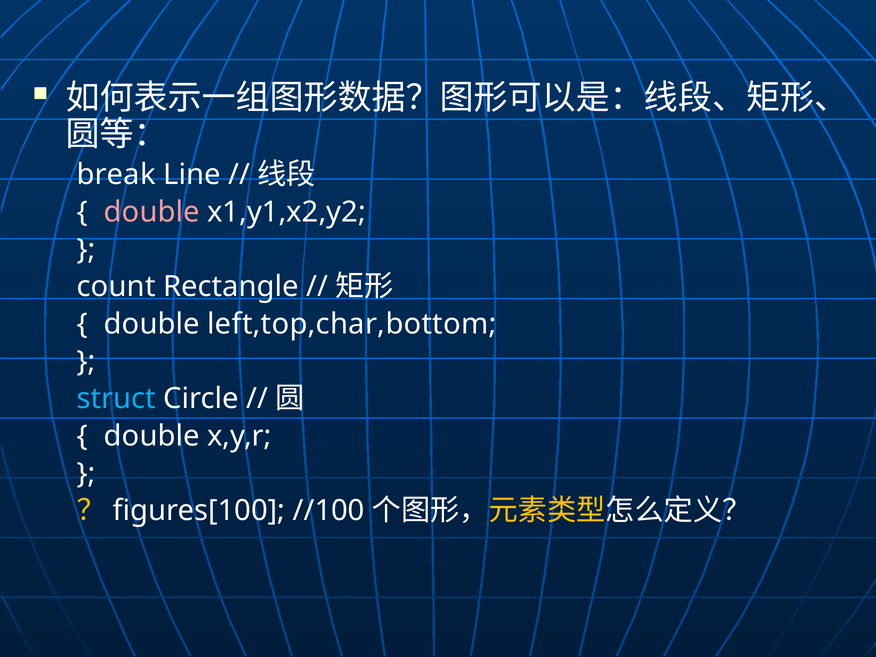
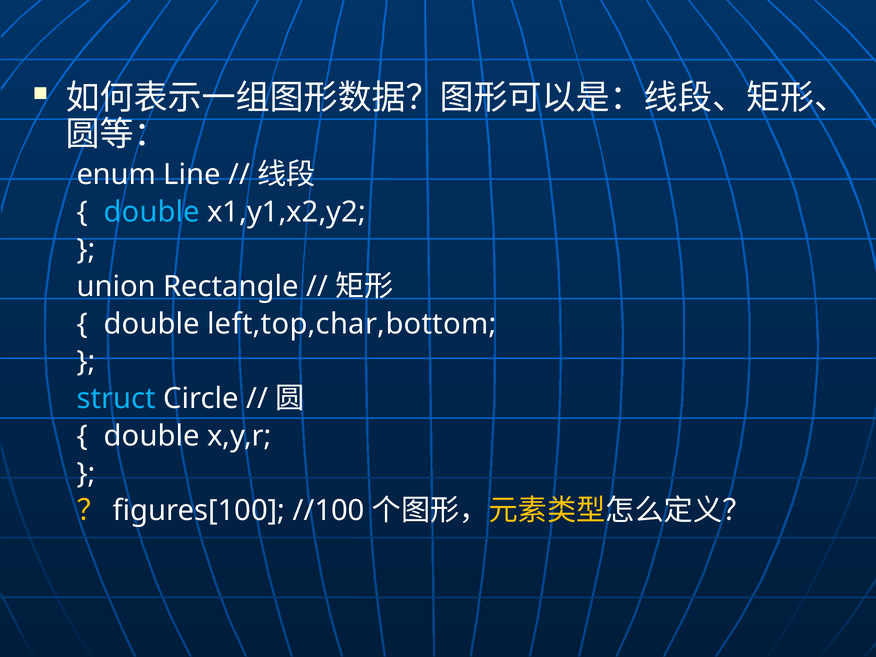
break: break -> enum (116, 175)
double colour: pink -> light blue (152, 212)
count: count -> union (116, 287)
